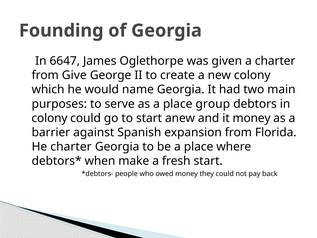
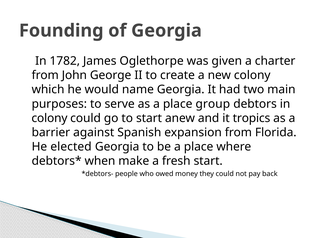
6647: 6647 -> 1782 (65, 61)
Give: Give -> John (74, 75)
it money: money -> tropics (252, 118)
He charter: charter -> elected (71, 147)
